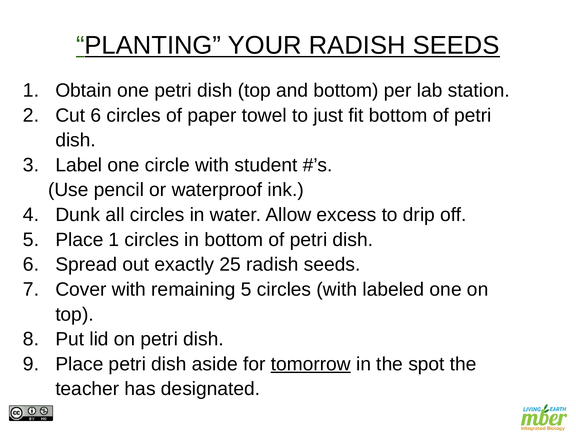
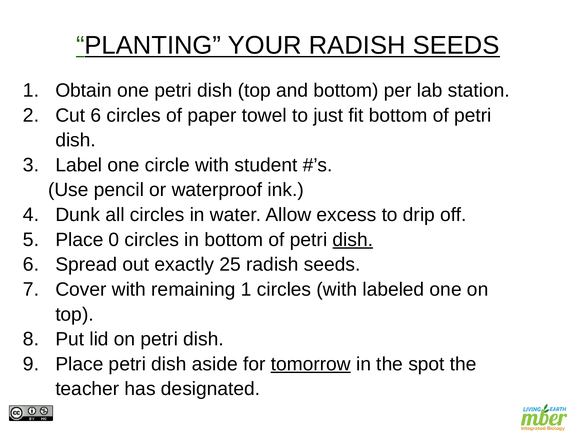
Place 1: 1 -> 0 (114, 240)
dish underline: none -> present (353, 240)
remaining 5: 5 -> 1 (246, 289)
